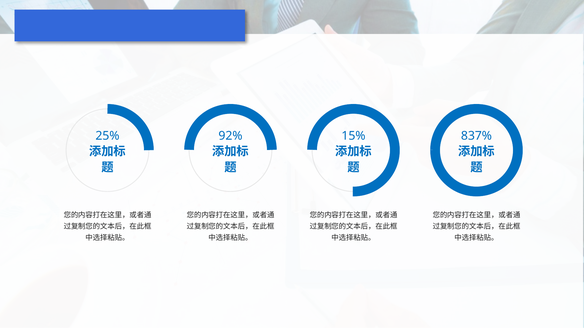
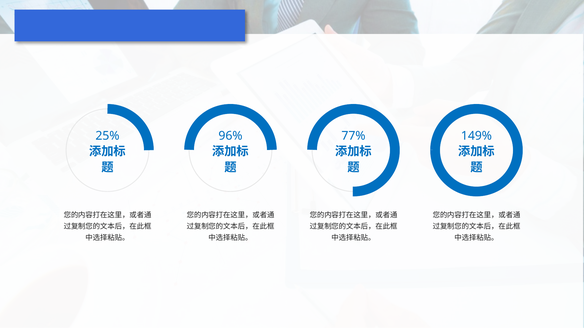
92%: 92% -> 96% (230, 136)
15%: 15% -> 77% (353, 136)
837%: 837% -> 149% (476, 136)
